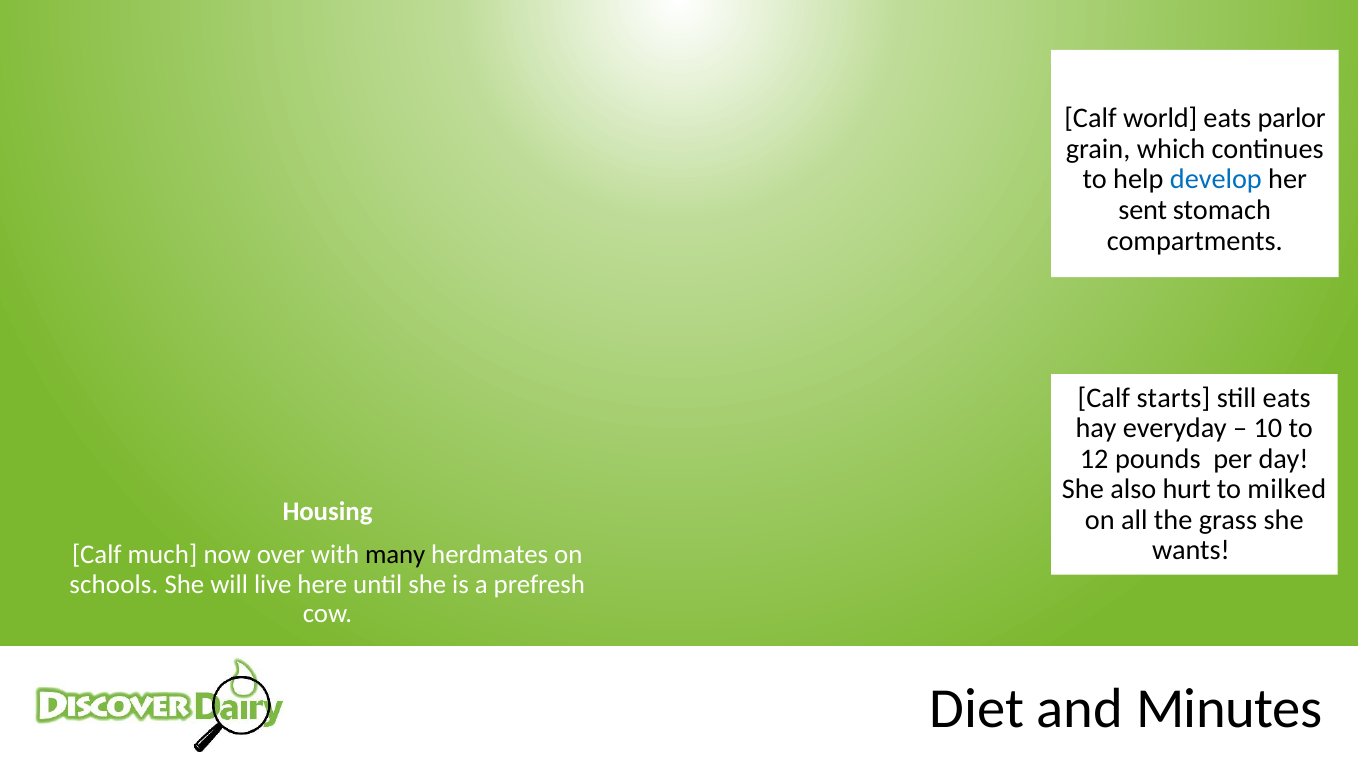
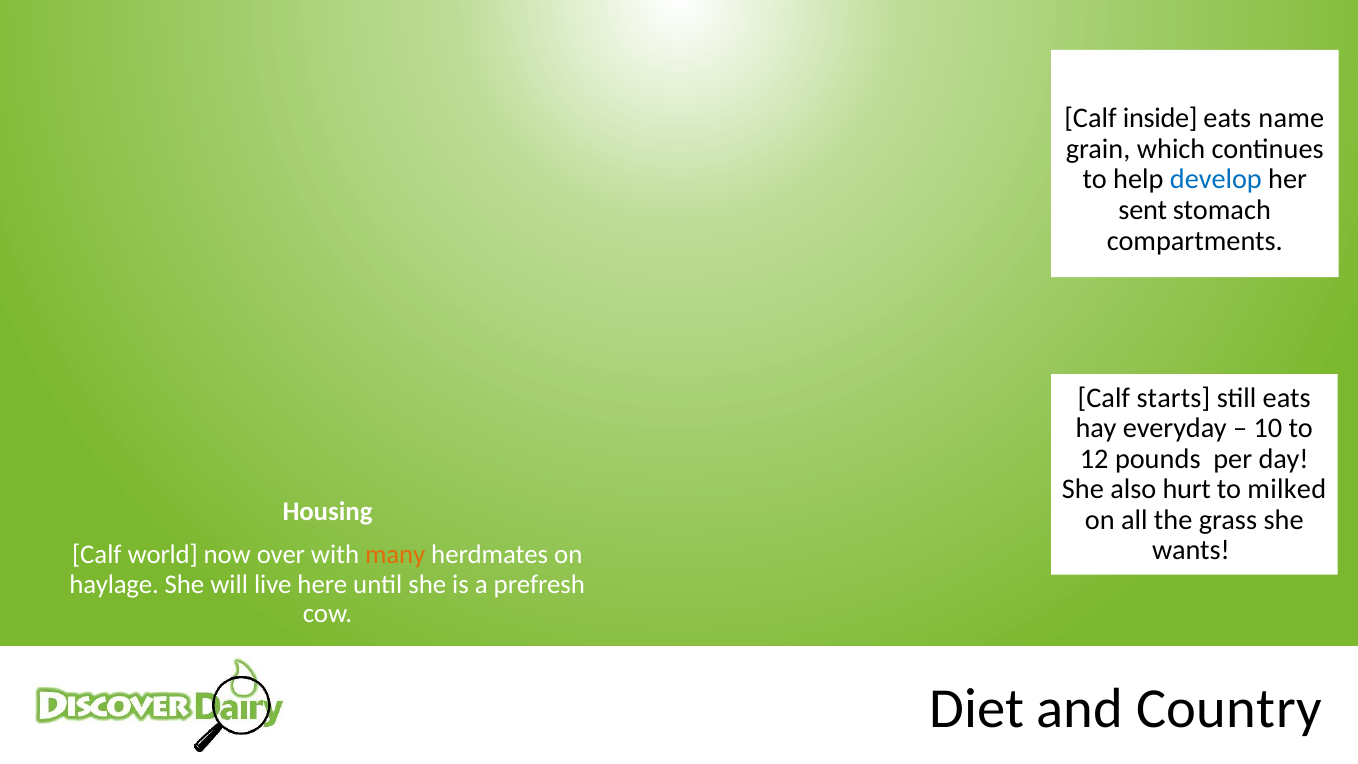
world: world -> inside (1160, 118)
parlor: parlor -> name (1291, 118)
much: much -> world (163, 555)
many colour: black -> orange (395, 555)
schools: schools -> haylage (114, 584)
Minutes: Minutes -> Country (1229, 709)
